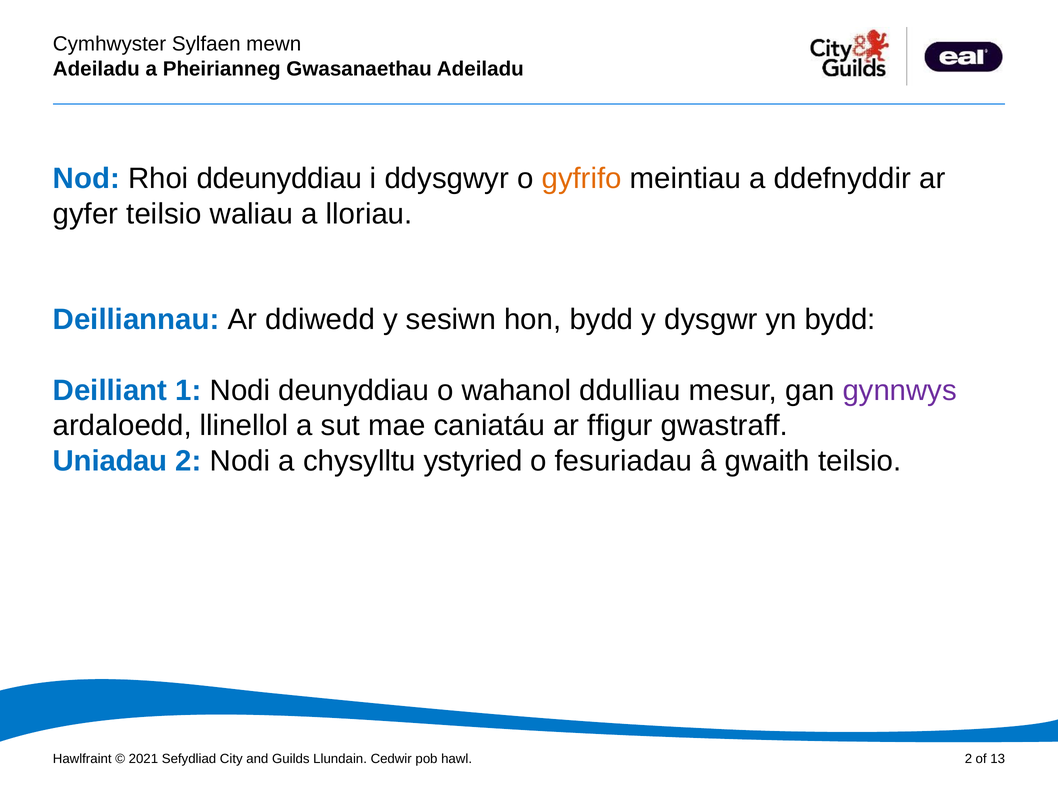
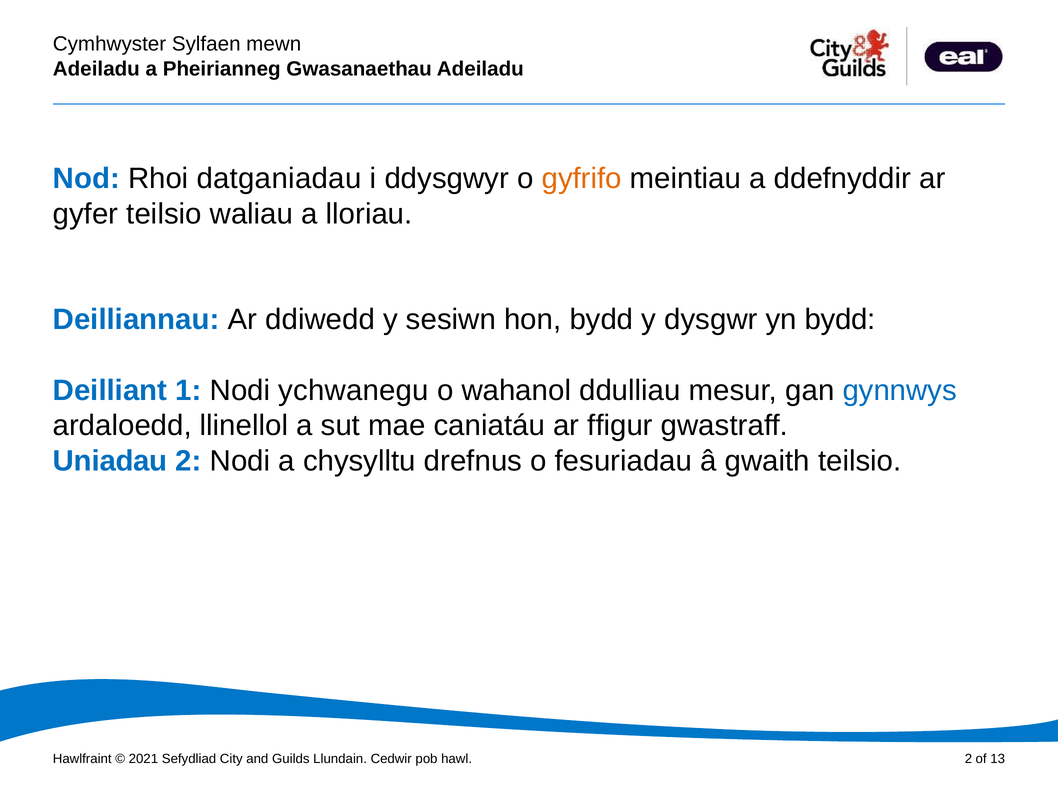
ddeunyddiau: ddeunyddiau -> datganiadau (279, 178)
deunyddiau: deunyddiau -> ychwanegu (354, 390)
gynnwys colour: purple -> blue (900, 390)
ystyried: ystyried -> drefnus (473, 461)
